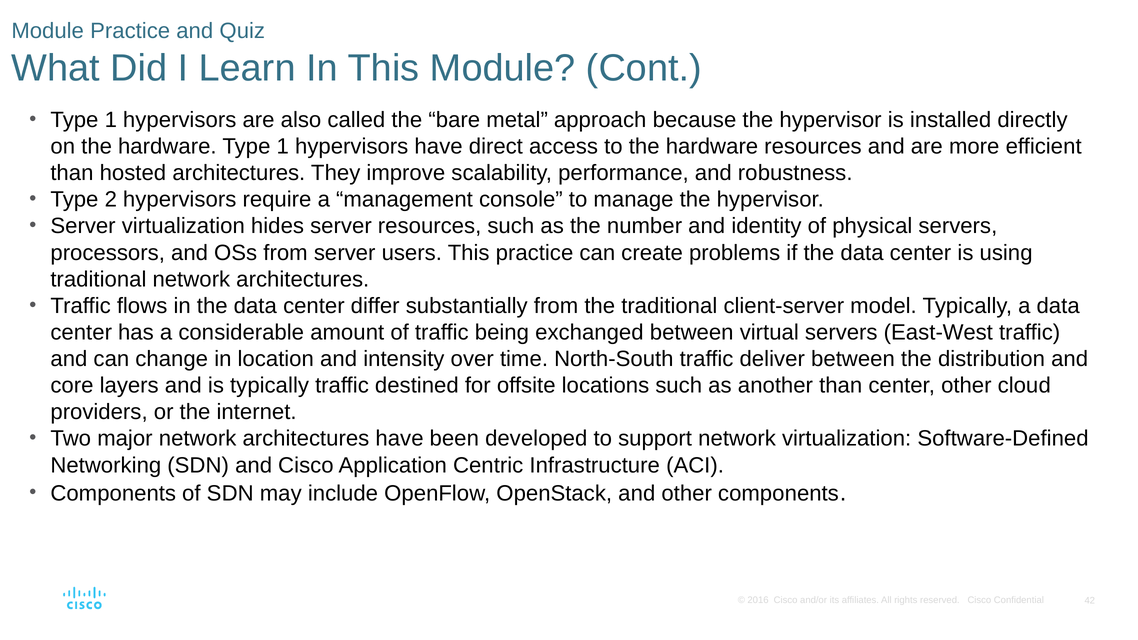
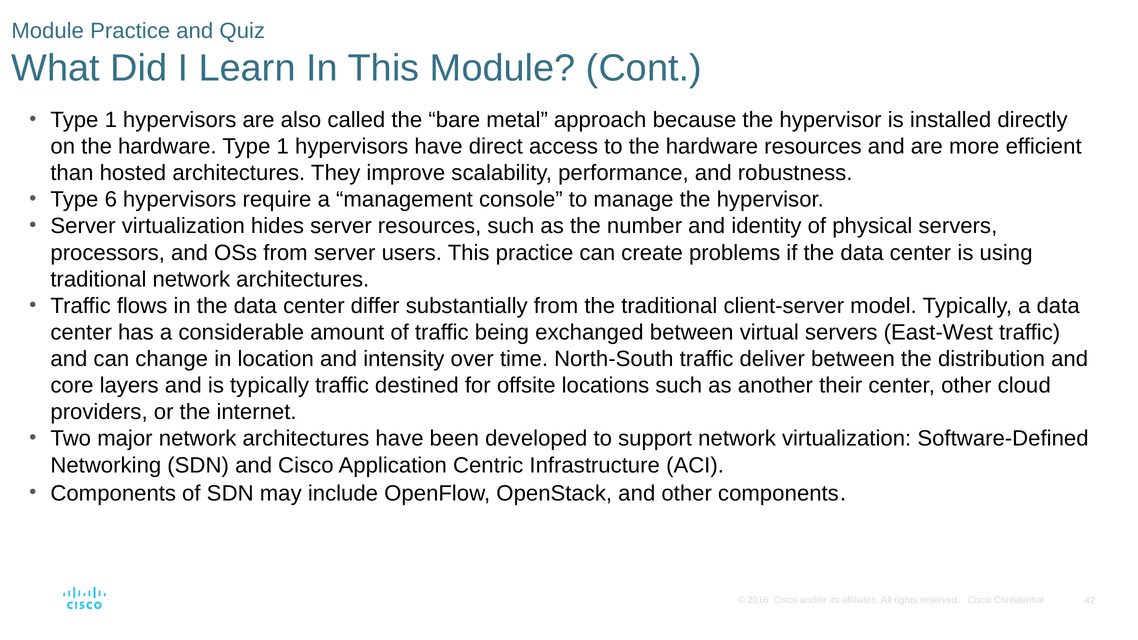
2: 2 -> 6 (111, 200)
another than: than -> their (841, 386)
